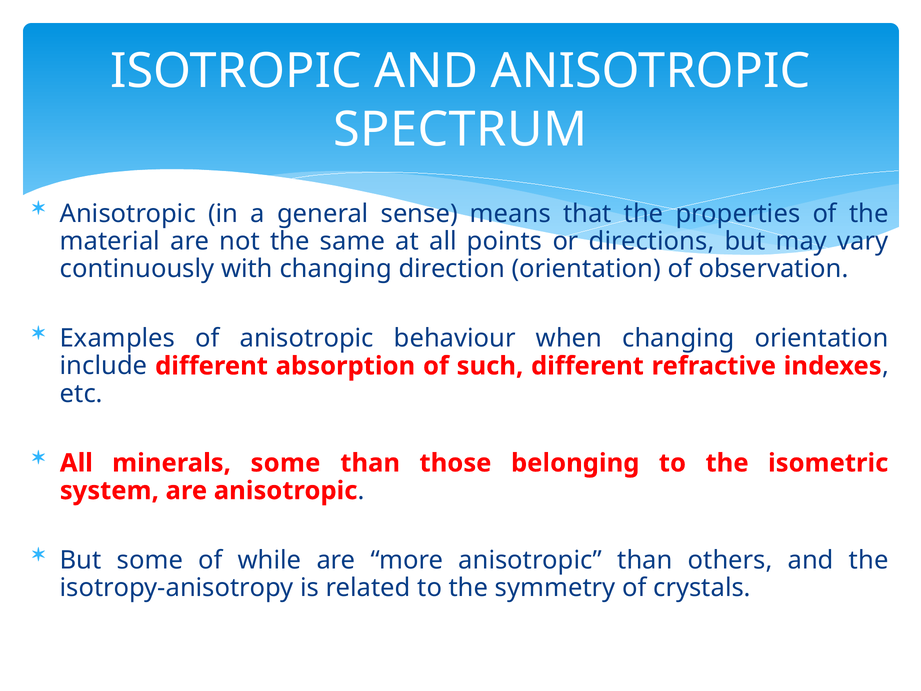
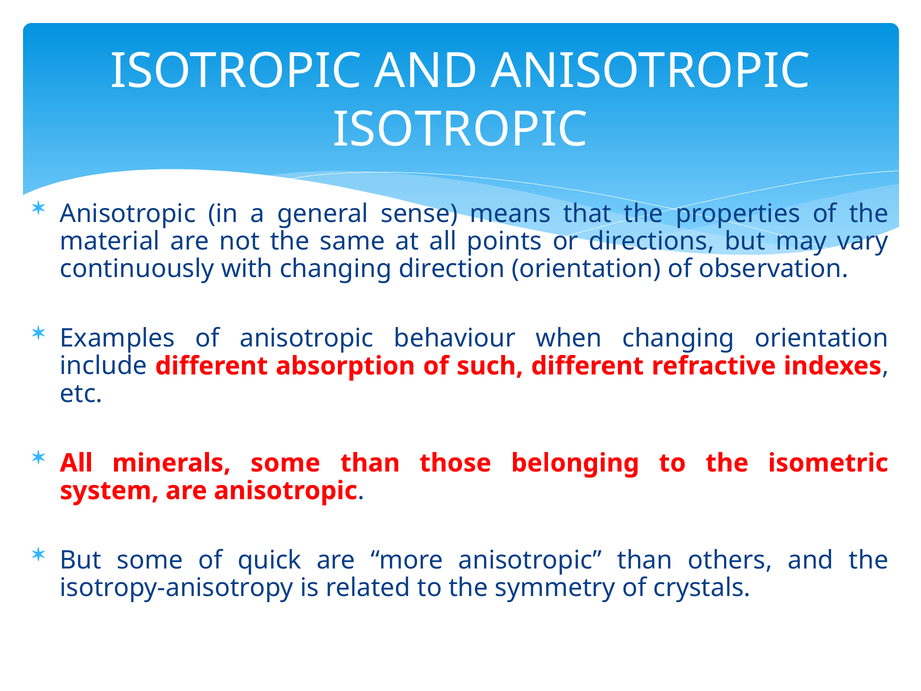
SPECTRUM: SPECTRUM -> ISOTROPIC (460, 130)
while: while -> quick (270, 560)
